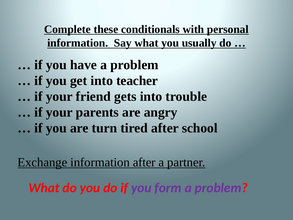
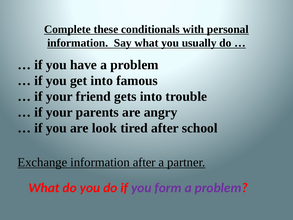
teacher: teacher -> famous (137, 81)
turn: turn -> look (104, 128)
